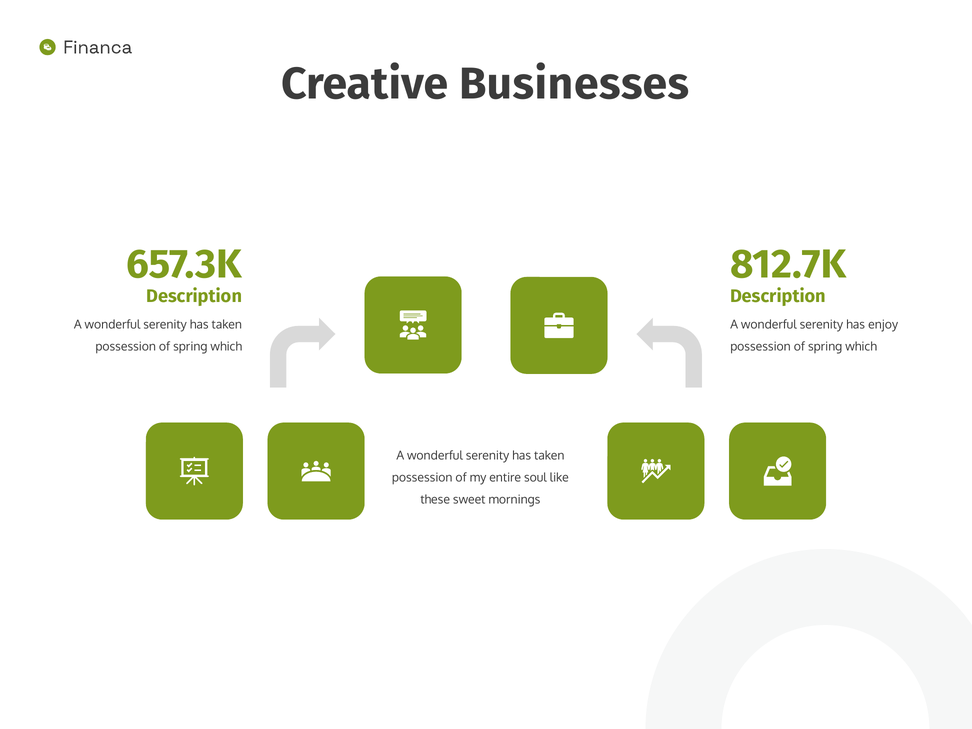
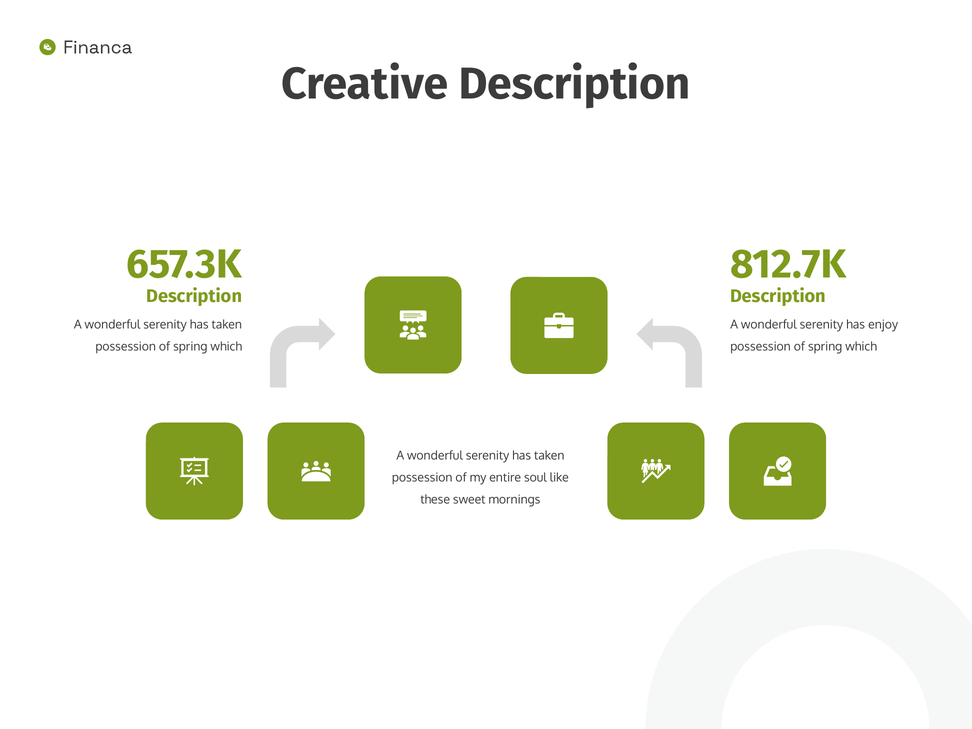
Creative Businesses: Businesses -> Description (575, 84)
